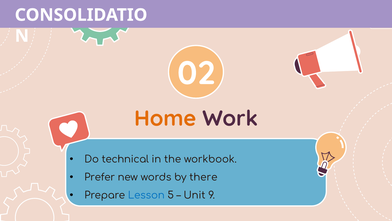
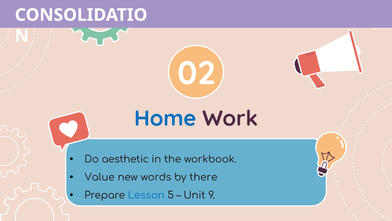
Home colour: orange -> blue (165, 118)
technical: technical -> aesthetic (125, 159)
Prefer: Prefer -> Value (100, 177)
